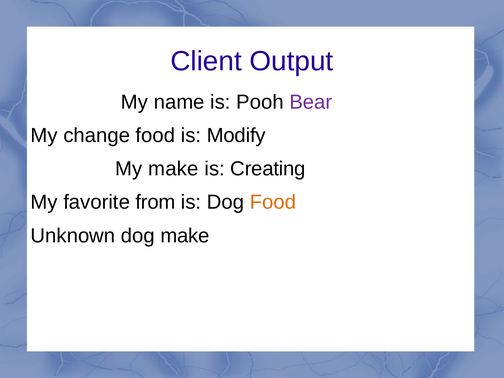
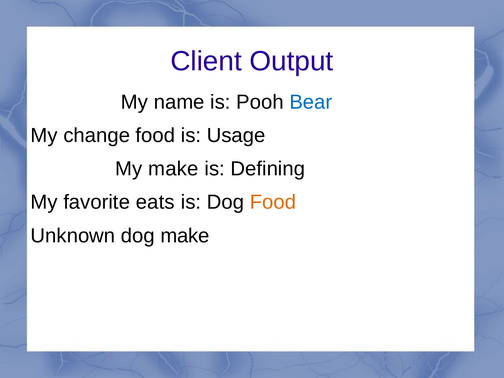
Bear colour: purple -> blue (311, 102)
Modify: Modify -> Usage (236, 135)
Creating: Creating -> Defining (268, 169)
from: from -> eats (155, 202)
